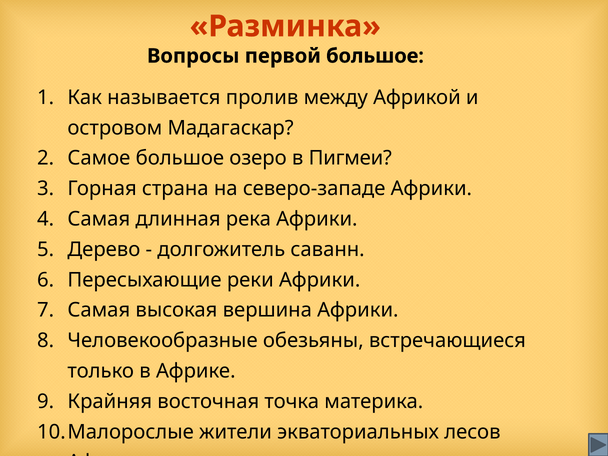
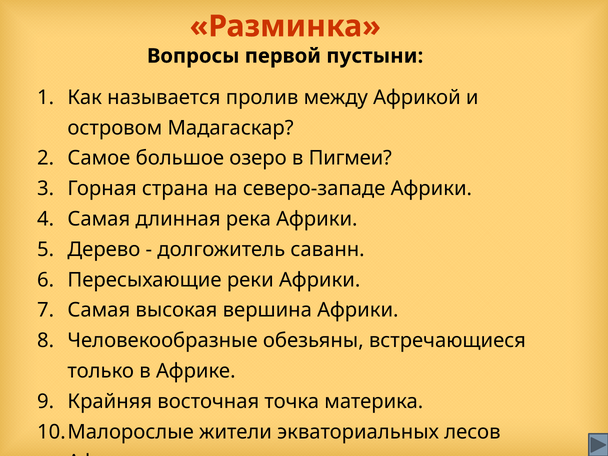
первой большое: большое -> пустыни (375, 56)
